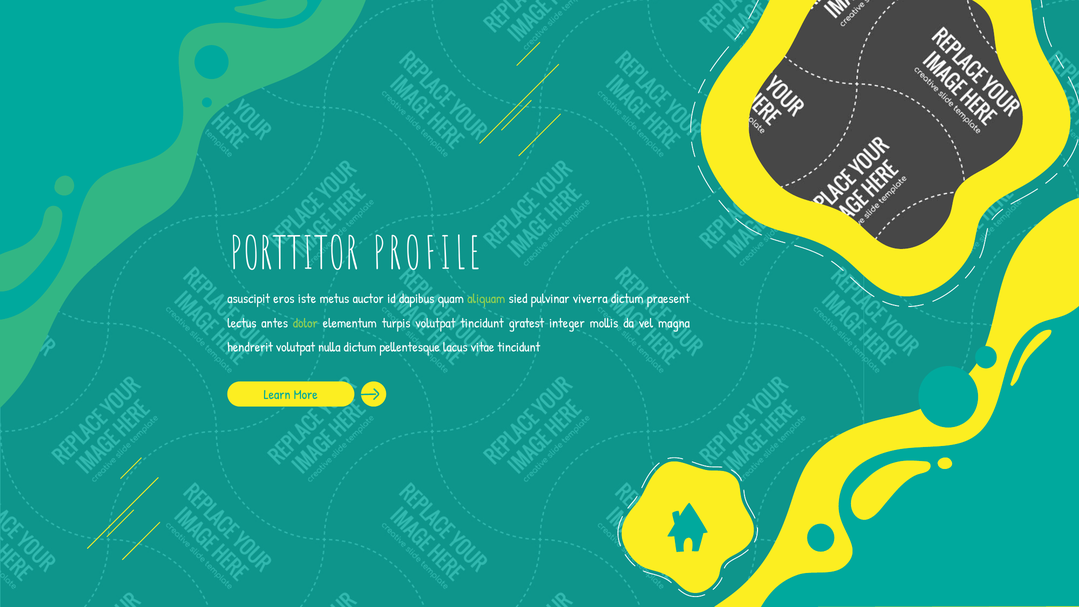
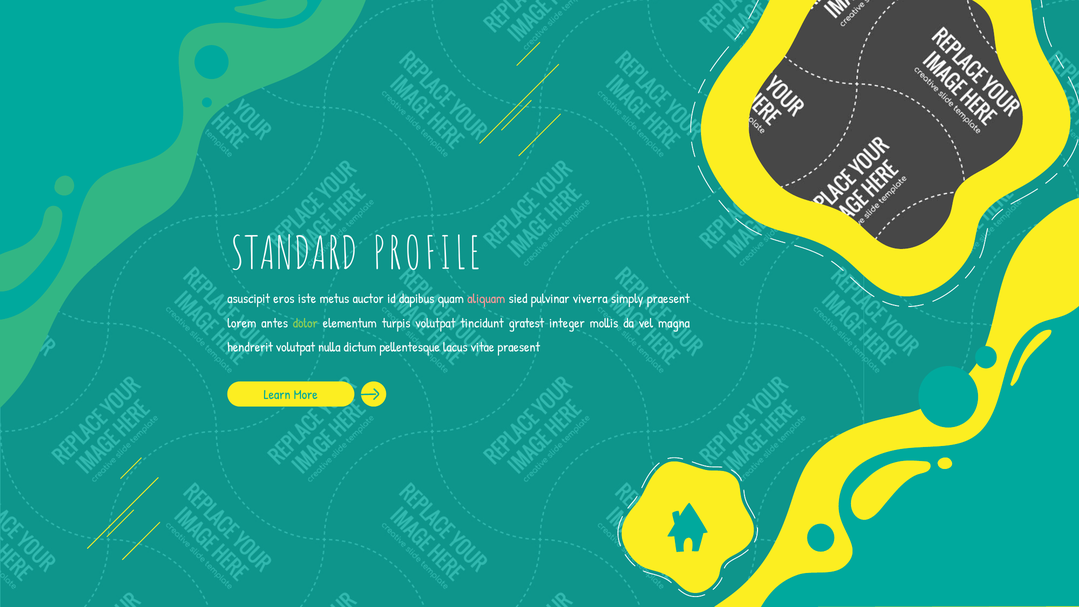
PORTTITOR: PORTTITOR -> STANDARD (294, 255)
aliquam colour: light green -> pink (486, 299)
viverra dictum: dictum -> simply (627, 299)
lectus: lectus -> lorem (242, 323)
vitae tincidunt: tincidunt -> praesent (519, 347)
